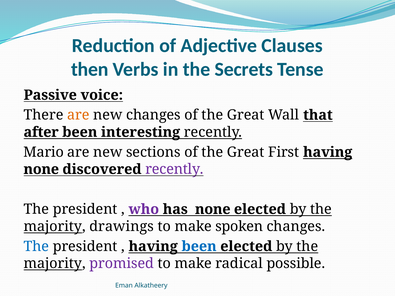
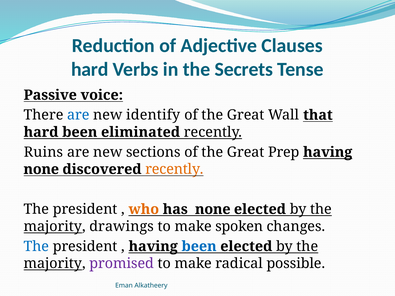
then: then -> hard (90, 69)
are colour: orange -> blue (78, 115)
new changes: changes -> identify (153, 115)
after: after -> hard (41, 132)
interesting: interesting -> eliminated (141, 132)
Mario: Mario -> Ruins (43, 152)
First: First -> Prep (284, 152)
recently colour: purple -> orange (174, 169)
who colour: purple -> orange (144, 209)
